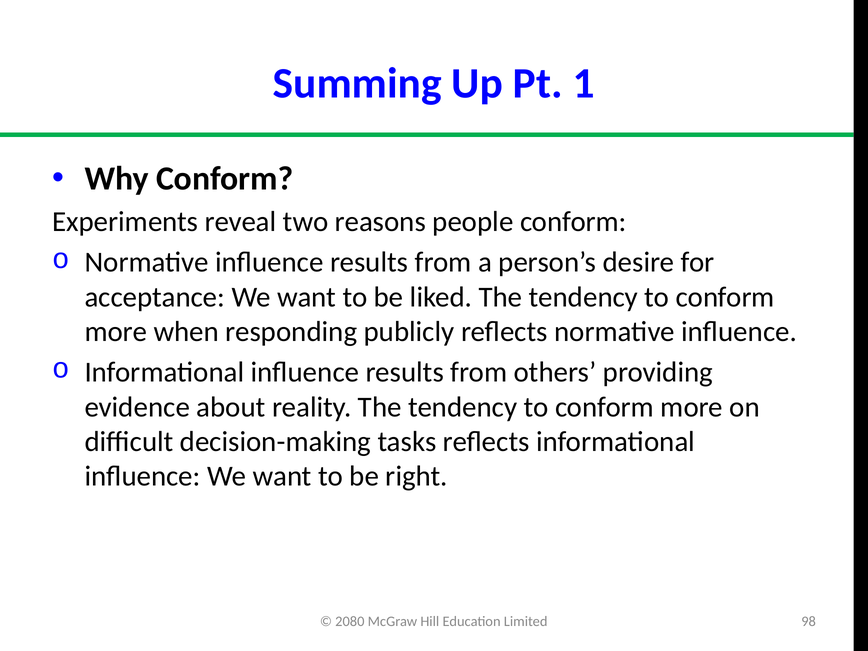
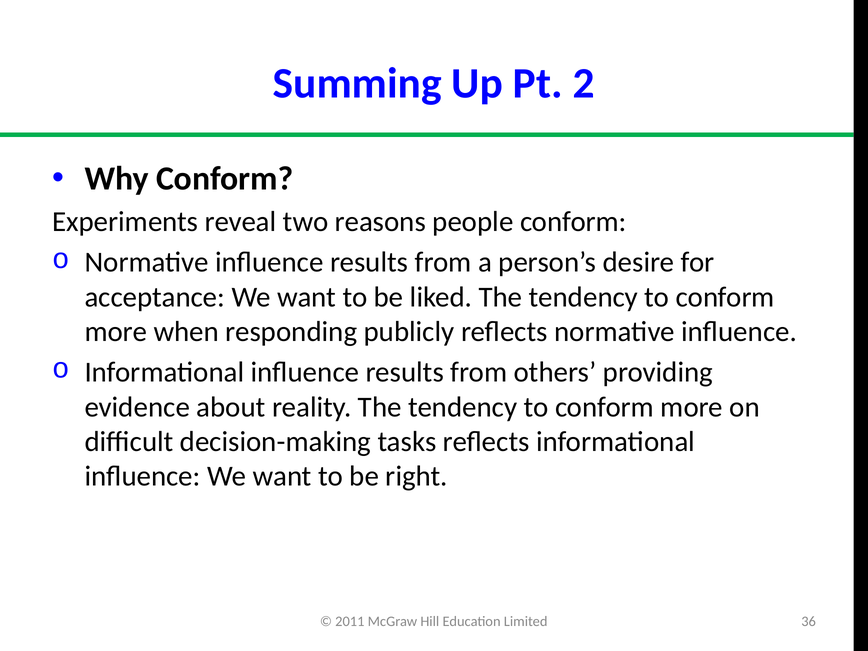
1: 1 -> 2 (584, 83)
2080: 2080 -> 2011 (350, 622)
98: 98 -> 36 (809, 622)
